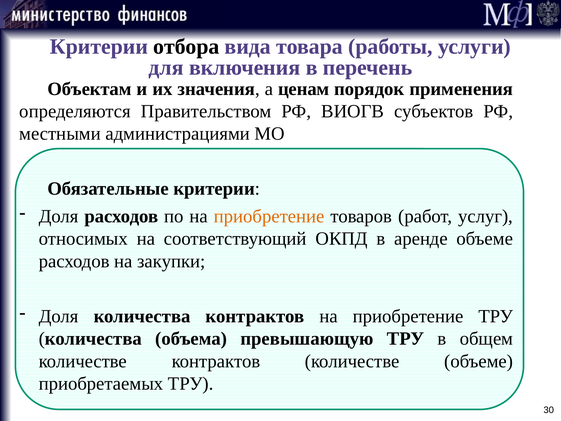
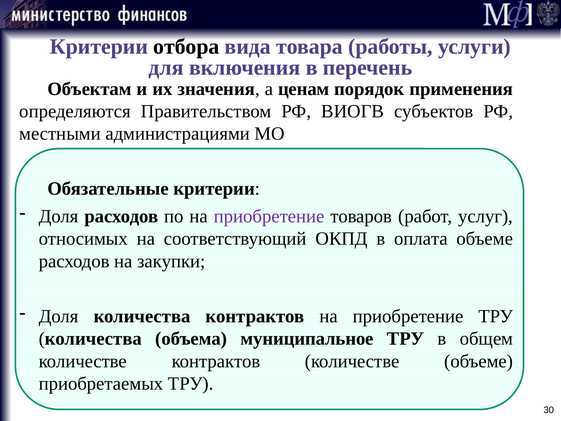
приобретение colour: orange -> purple (269, 216)
аренде: аренде -> оплата (421, 239)
превышающую: превышающую -> муниципальное (307, 339)
